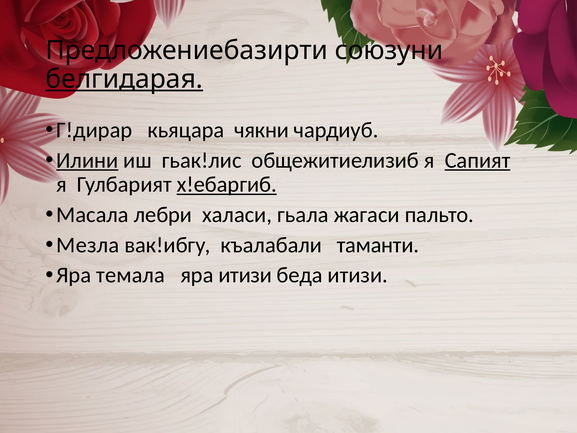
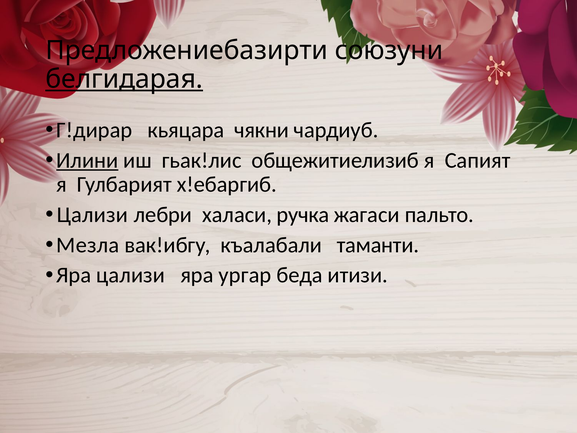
Сапият underline: present -> none (478, 160)
х!ебаргиб underline: present -> none (227, 184)
Масала: Масала -> Цализи (92, 215)
гьала: гьала -> ручка (303, 215)
Яра темала: темала -> цализи (131, 275)
яра итизи: итизи -> ургар (245, 275)
